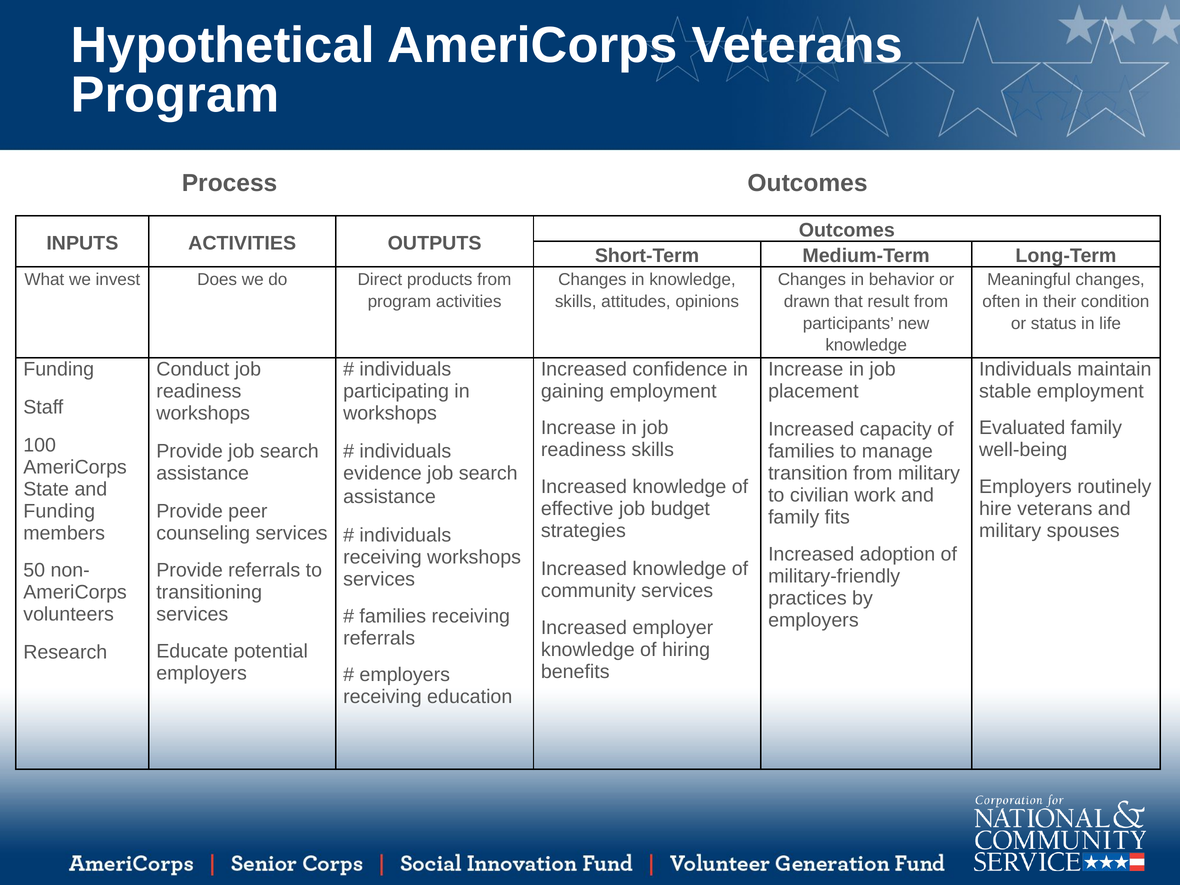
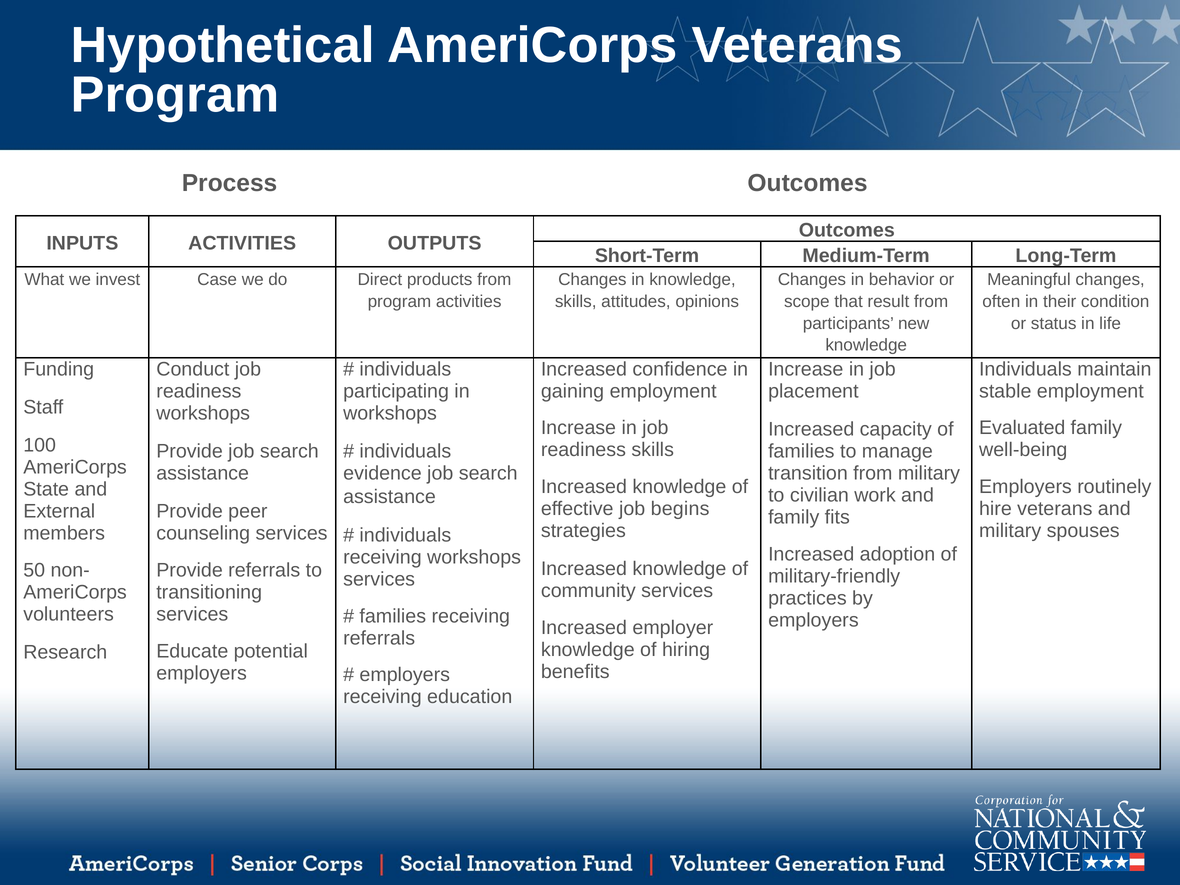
Does: Does -> Case (217, 280)
drawn: drawn -> scope (807, 301)
budget: budget -> begins (680, 509)
Funding: Funding -> External (59, 511)
